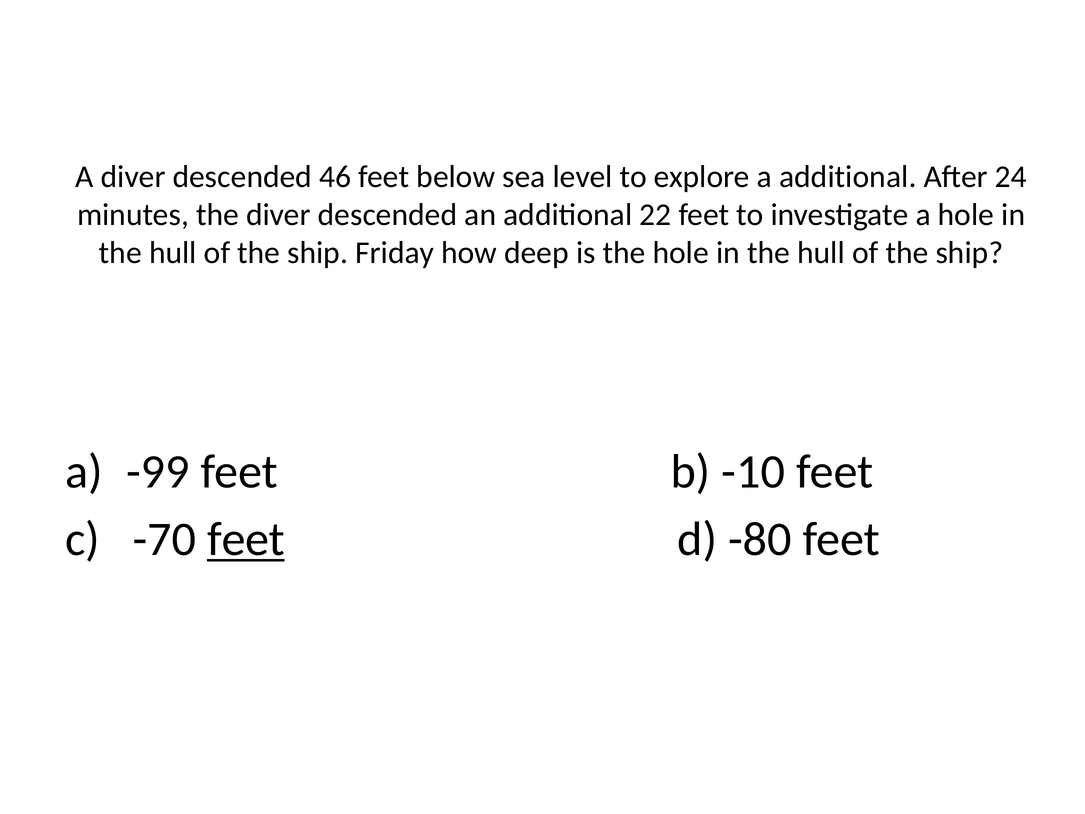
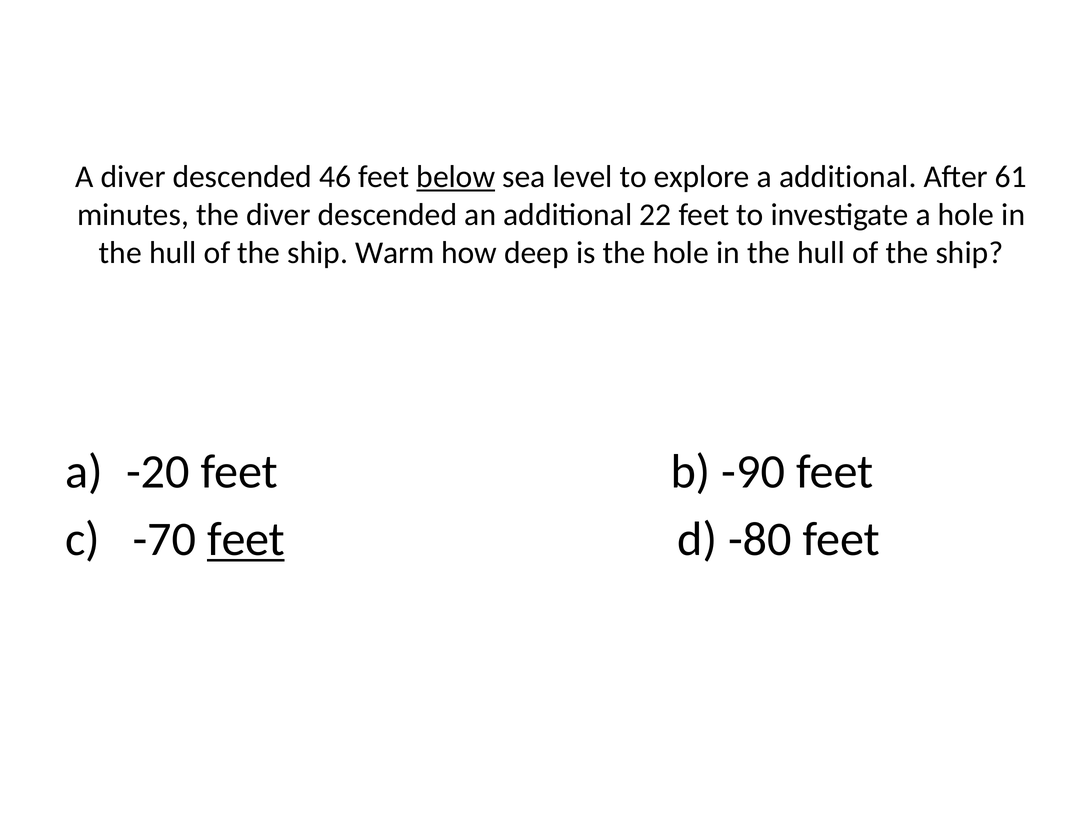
below underline: none -> present (456, 177)
24: 24 -> 61 (1011, 177)
Friday: Friday -> Warm (395, 253)
-99: -99 -> -20 (158, 472)
-10: -10 -> -90 (753, 472)
